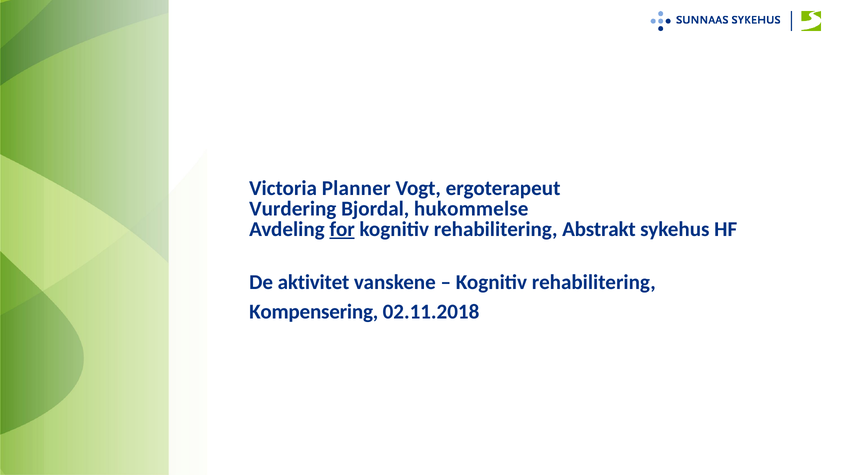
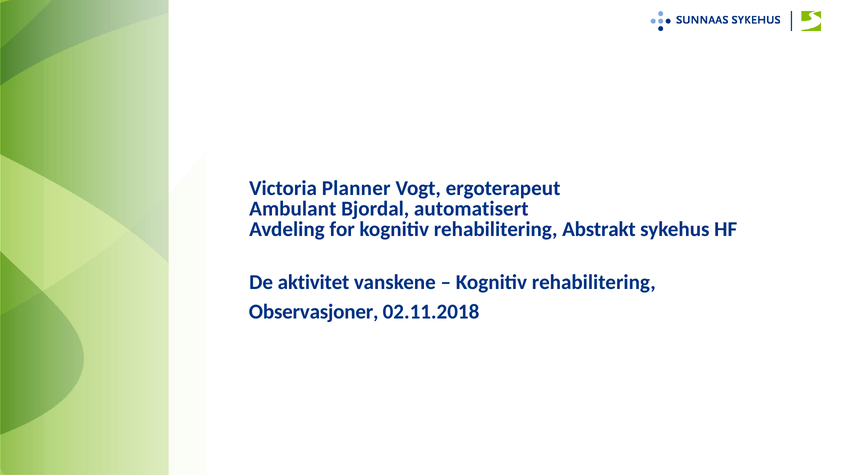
Vurdering: Vurdering -> Ambulant (293, 209)
hukommelse: hukommelse -> automatisert (471, 209)
for underline: present -> none (342, 229)
Kompensering: Kompensering -> Observasjoner (314, 312)
